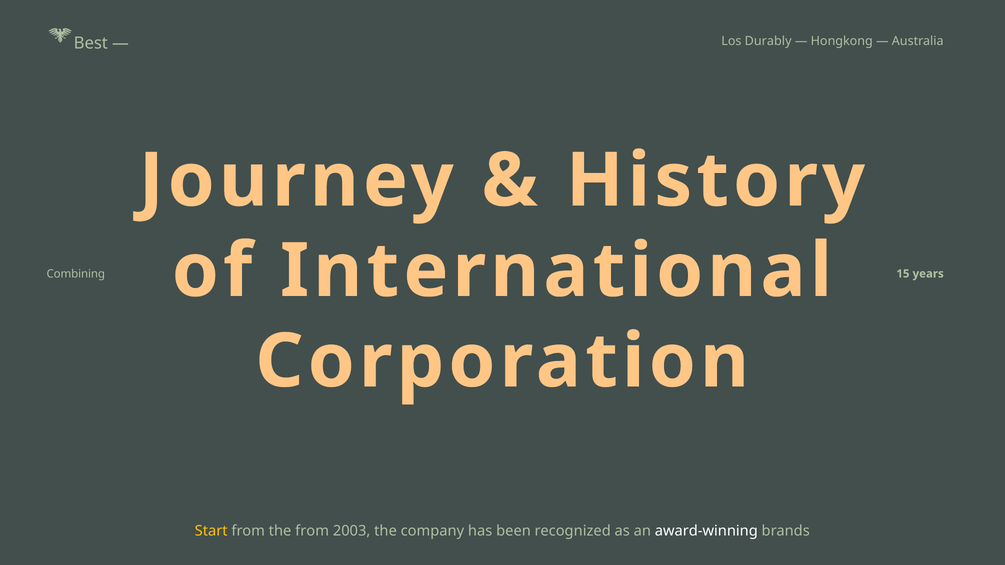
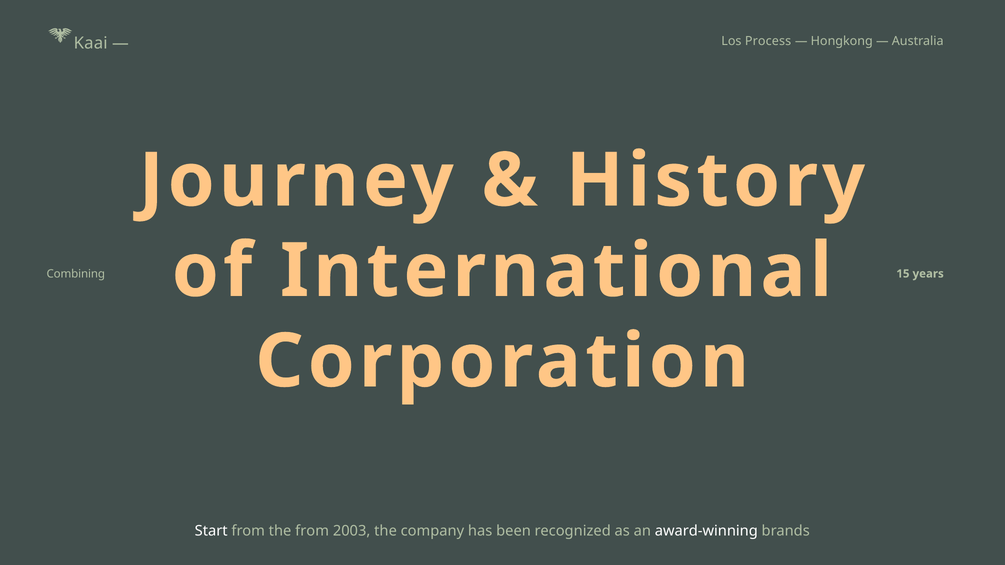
Best: Best -> Kaai (91, 43)
Durably: Durably -> Process (768, 41)
Start colour: yellow -> white (211, 531)
